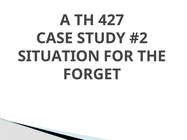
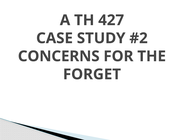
SITUATION: SITUATION -> CONCERNS (59, 56)
